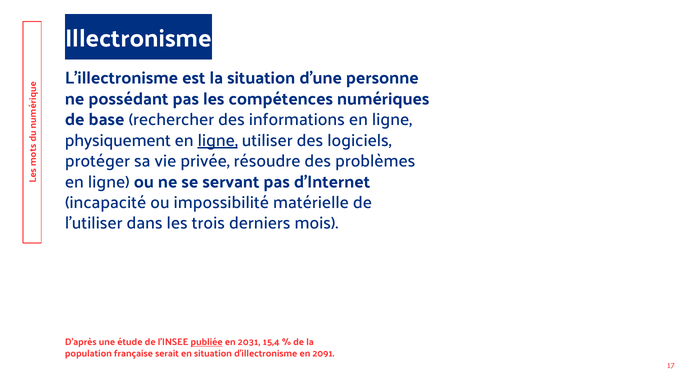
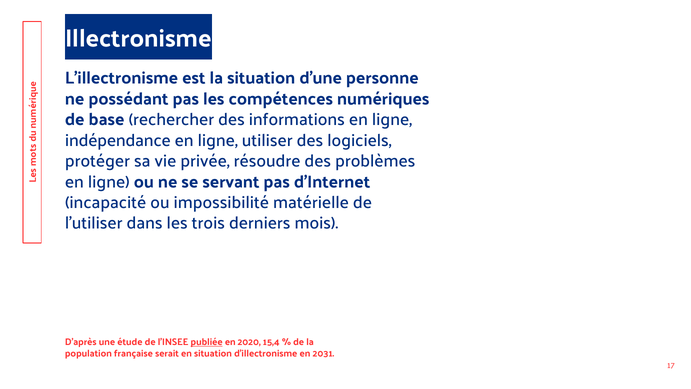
physiquement: physiquement -> indépendance (118, 140)
ligne underline: present -> none (218, 140)
2031: 2031 -> 2020 (249, 342)
2091: 2091 -> 2031 (323, 354)
